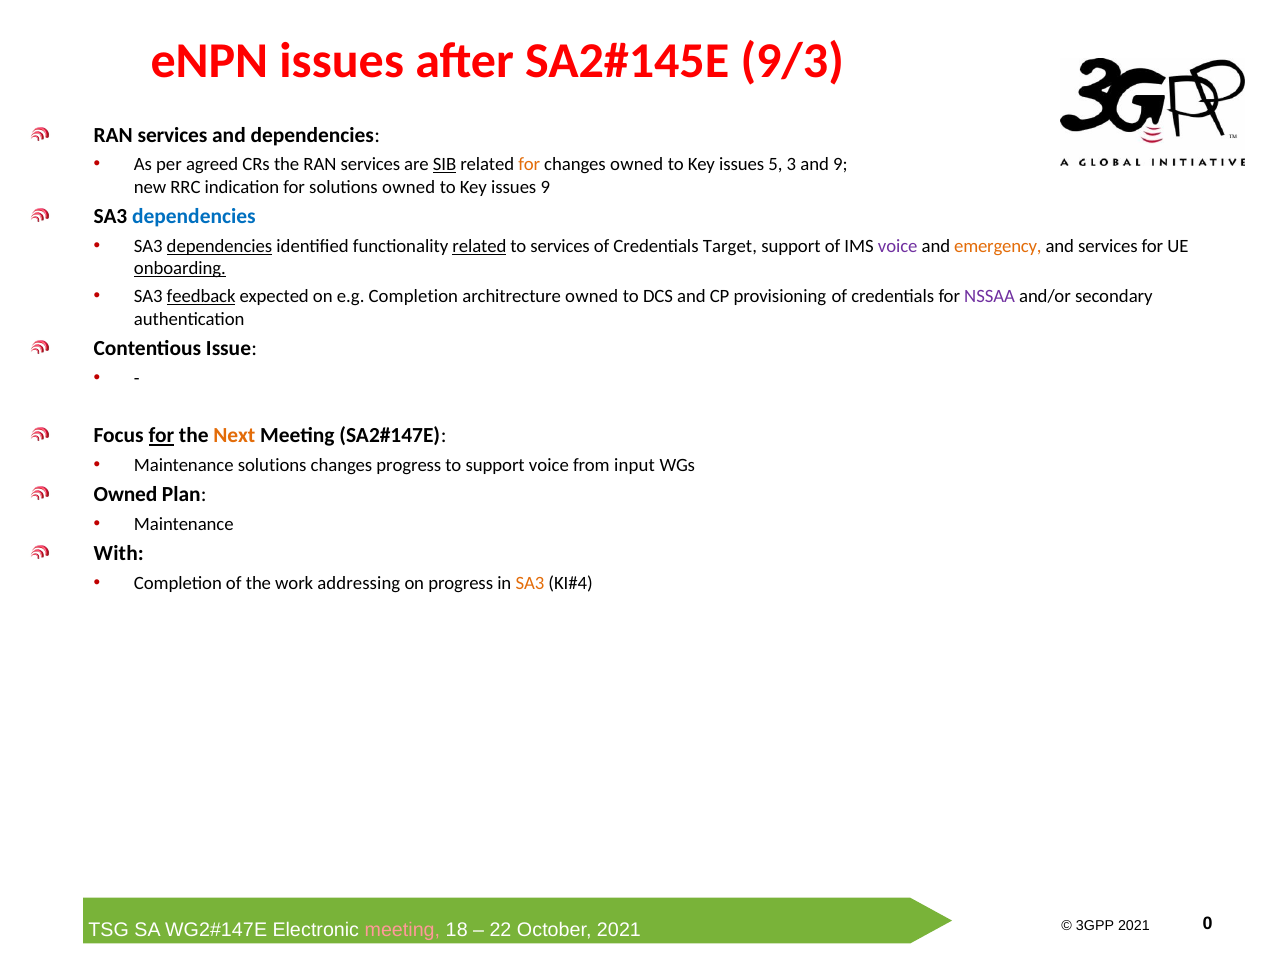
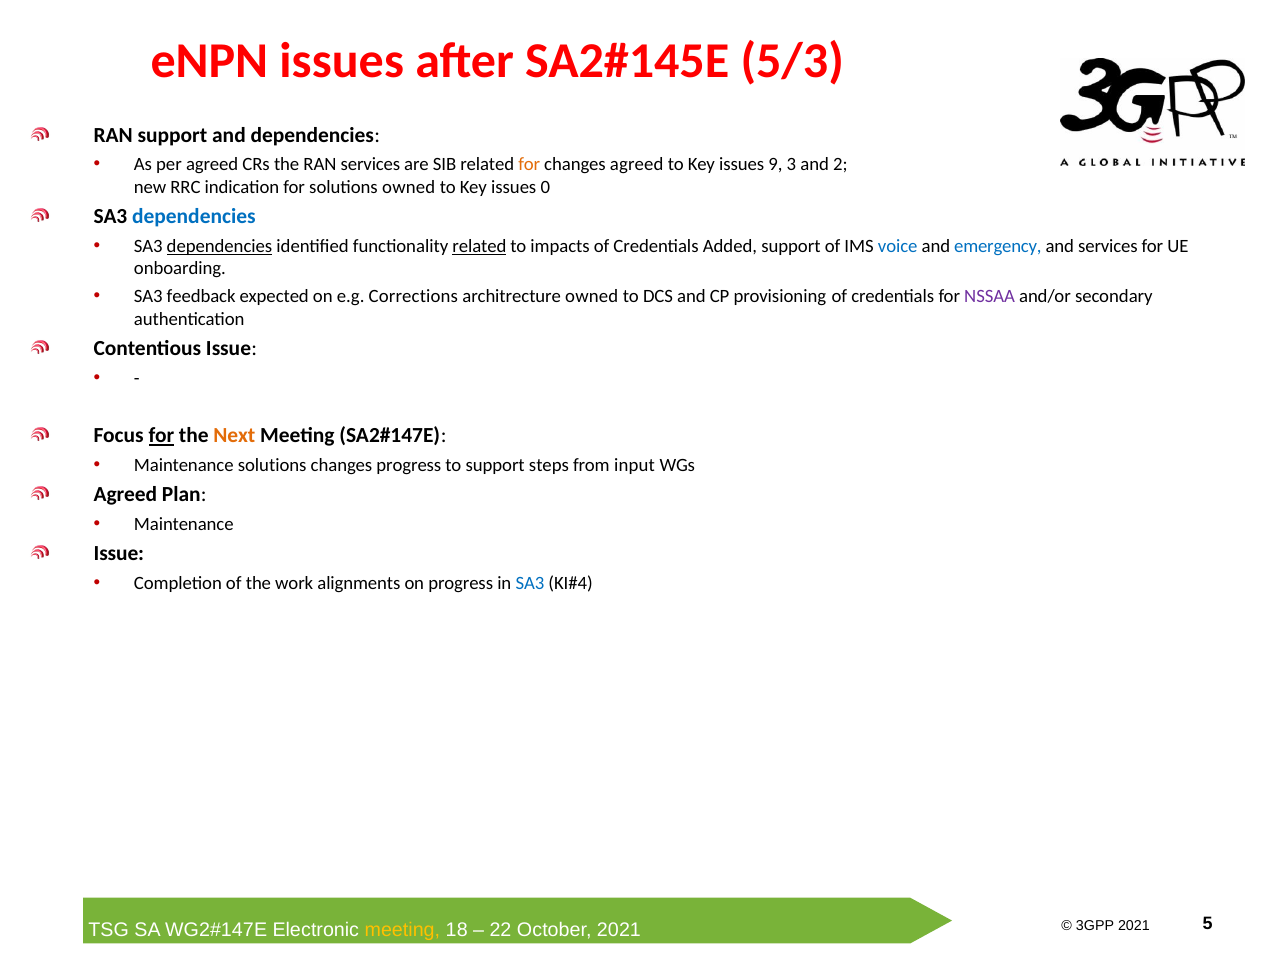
9/3: 9/3 -> 5/3 (792, 61)
services: services -> support (172, 135)
SIB underline: present -> none (445, 165)
changes owned: owned -> agreed (637, 165)
5: 5 -> 9 (776, 165)
and 9: 9 -> 2 (840, 165)
issues 9: 9 -> 0 (545, 187)
to services: services -> impacts (560, 246)
Target: Target -> Added (730, 246)
voice colour: purple -> blue (898, 246)
emergency colour: orange -> blue (998, 246)
onboarding underline: present -> none (180, 269)
feedback underline: present -> none (201, 297)
e.g Completion: Completion -> Corrections (413, 297)
support voice: voice -> steps (549, 465)
Owned: Owned -> Agreed (125, 495)
With: With -> Issue (119, 554)
addressing: addressing -> alignments (359, 583)
SA3 colour: orange -> blue (530, 583)
meeting colour: pink -> yellow (402, 930)
0: 0 -> 5 (1208, 924)
